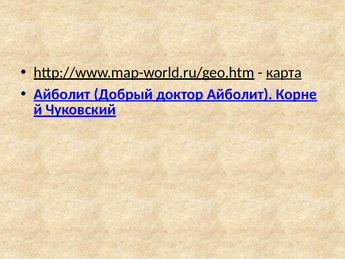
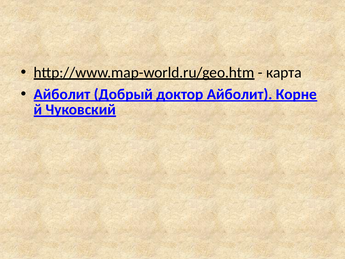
карта underline: present -> none (284, 72)
